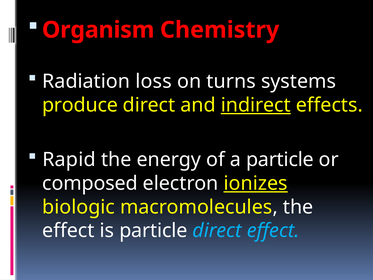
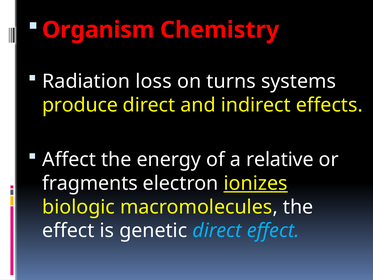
indirect underline: present -> none (256, 105)
Rapid: Rapid -> Affect (69, 160)
a particle: particle -> relative (280, 160)
composed: composed -> fragments (90, 183)
is particle: particle -> genetic (153, 230)
